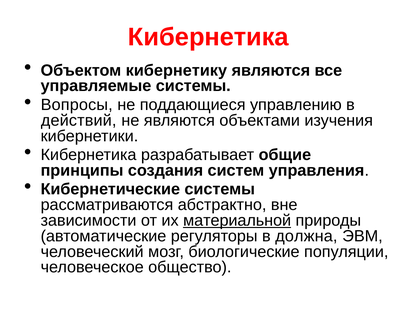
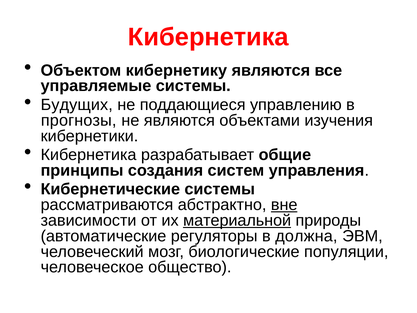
Вопросы: Вопросы -> Будущих (77, 105)
действий: действий -> прогнозы (79, 120)
вне underline: none -> present (284, 205)
